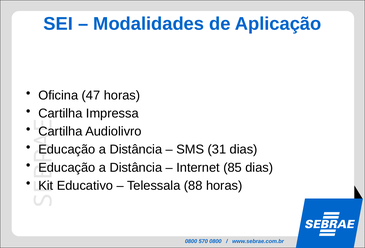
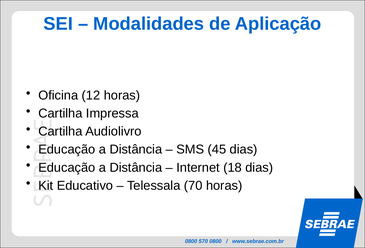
47: 47 -> 12 (91, 95)
31: 31 -> 45 (217, 149)
85: 85 -> 18 (233, 167)
88: 88 -> 70 (193, 185)
